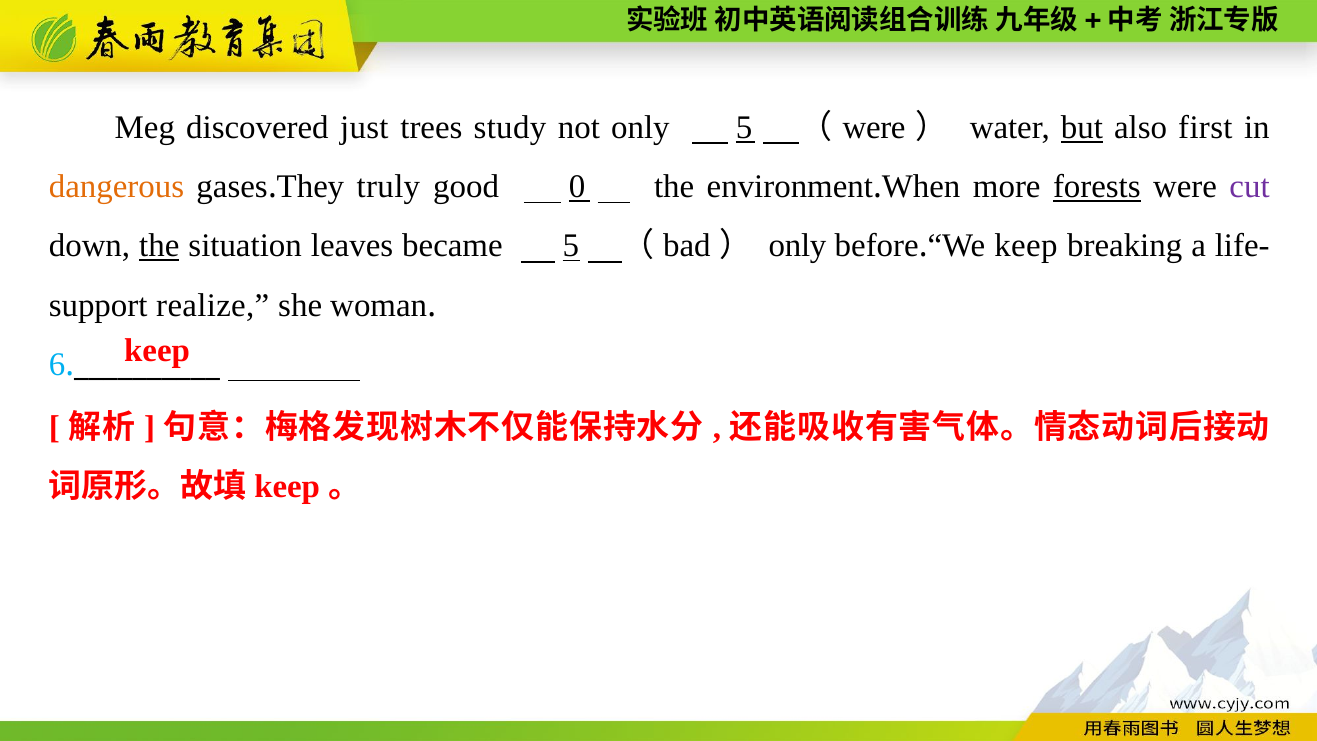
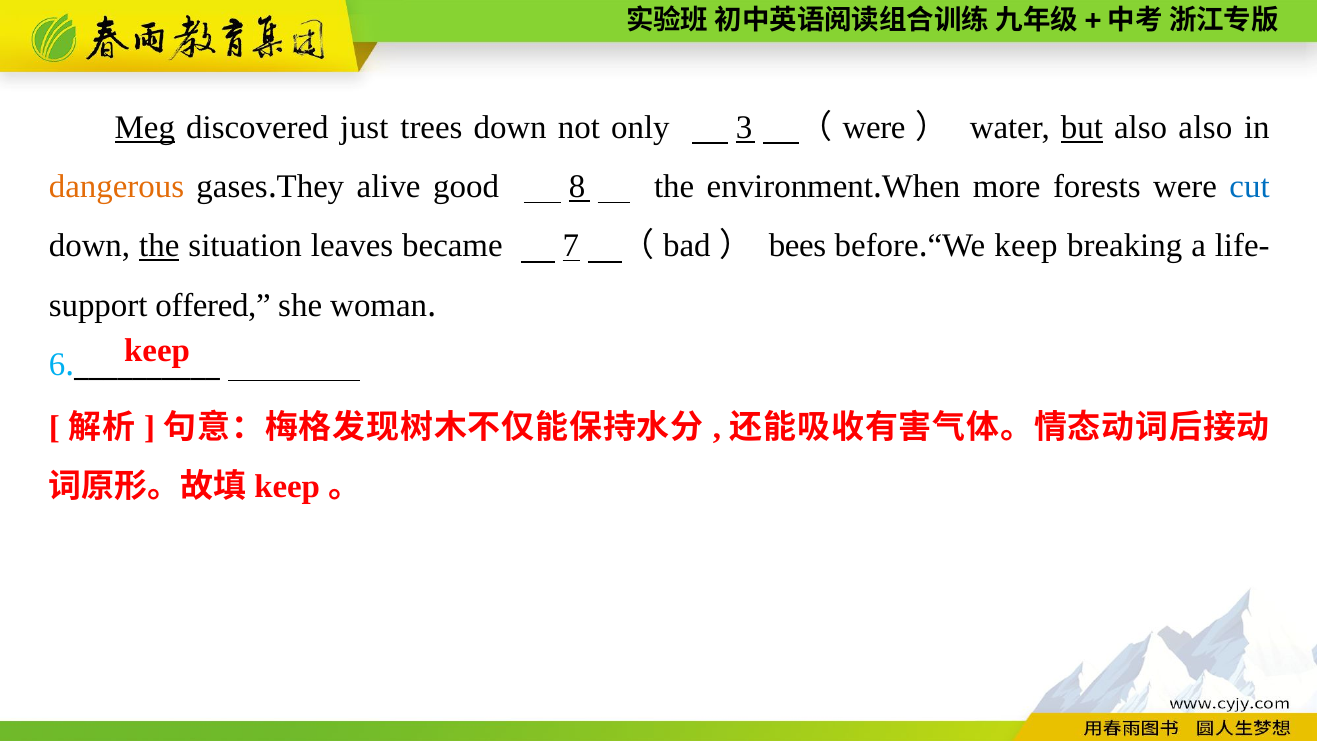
Meg underline: none -> present (145, 127)
trees study: study -> down (510, 127)
only 5: 5 -> 3 (744, 127)
also first: first -> also (1205, 127)
truly: truly -> alive (389, 187)
0: 0 -> 8 (577, 187)
forests underline: present -> none (1097, 187)
cut colour: purple -> blue (1250, 187)
became 5: 5 -> 7 (571, 246)
only: only -> bees (797, 246)
realize: realize -> offered (213, 305)
